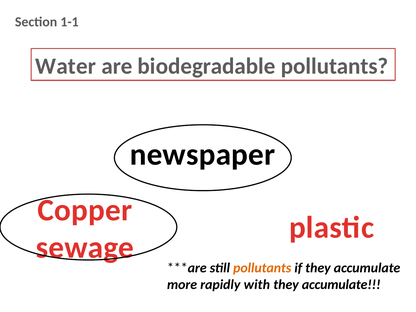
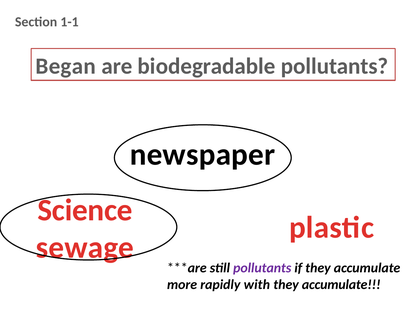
Water: Water -> Began (66, 66)
Copper: Copper -> Science (85, 210)
pollutants colour: orange -> purple (262, 268)
